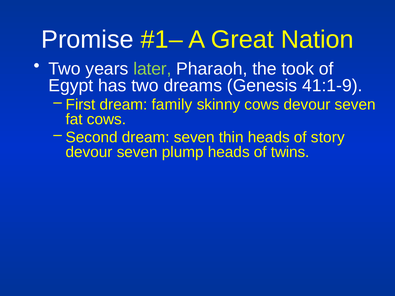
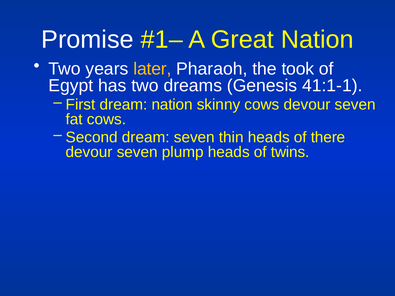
later colour: light green -> yellow (152, 69)
41:1-9: 41:1-9 -> 41:1-1 (332, 86)
dream family: family -> nation (172, 105)
story: story -> there (328, 137)
